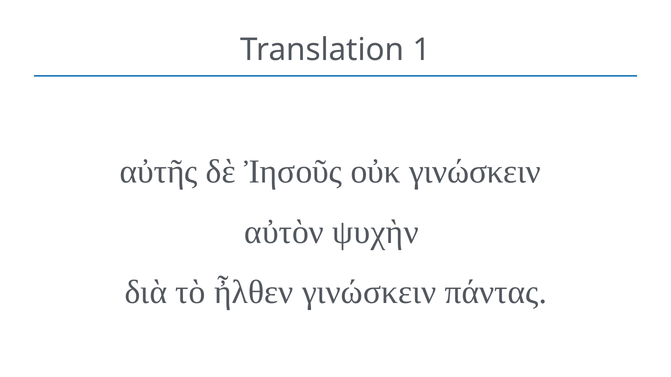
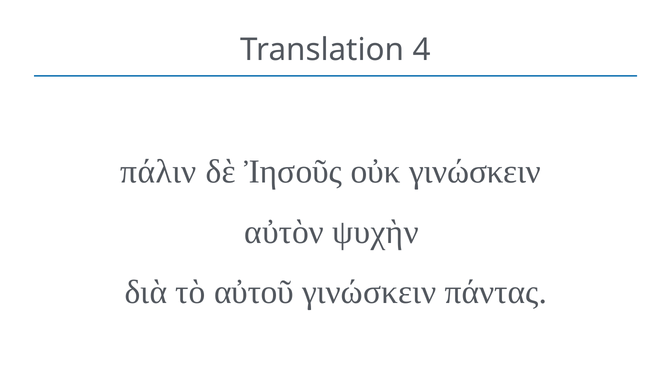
1: 1 -> 4 (422, 50)
αὐτῆς: αὐτῆς -> πάλιν (159, 172)
ἦλθεν: ἦλθεν -> αὐτοῦ (254, 293)
